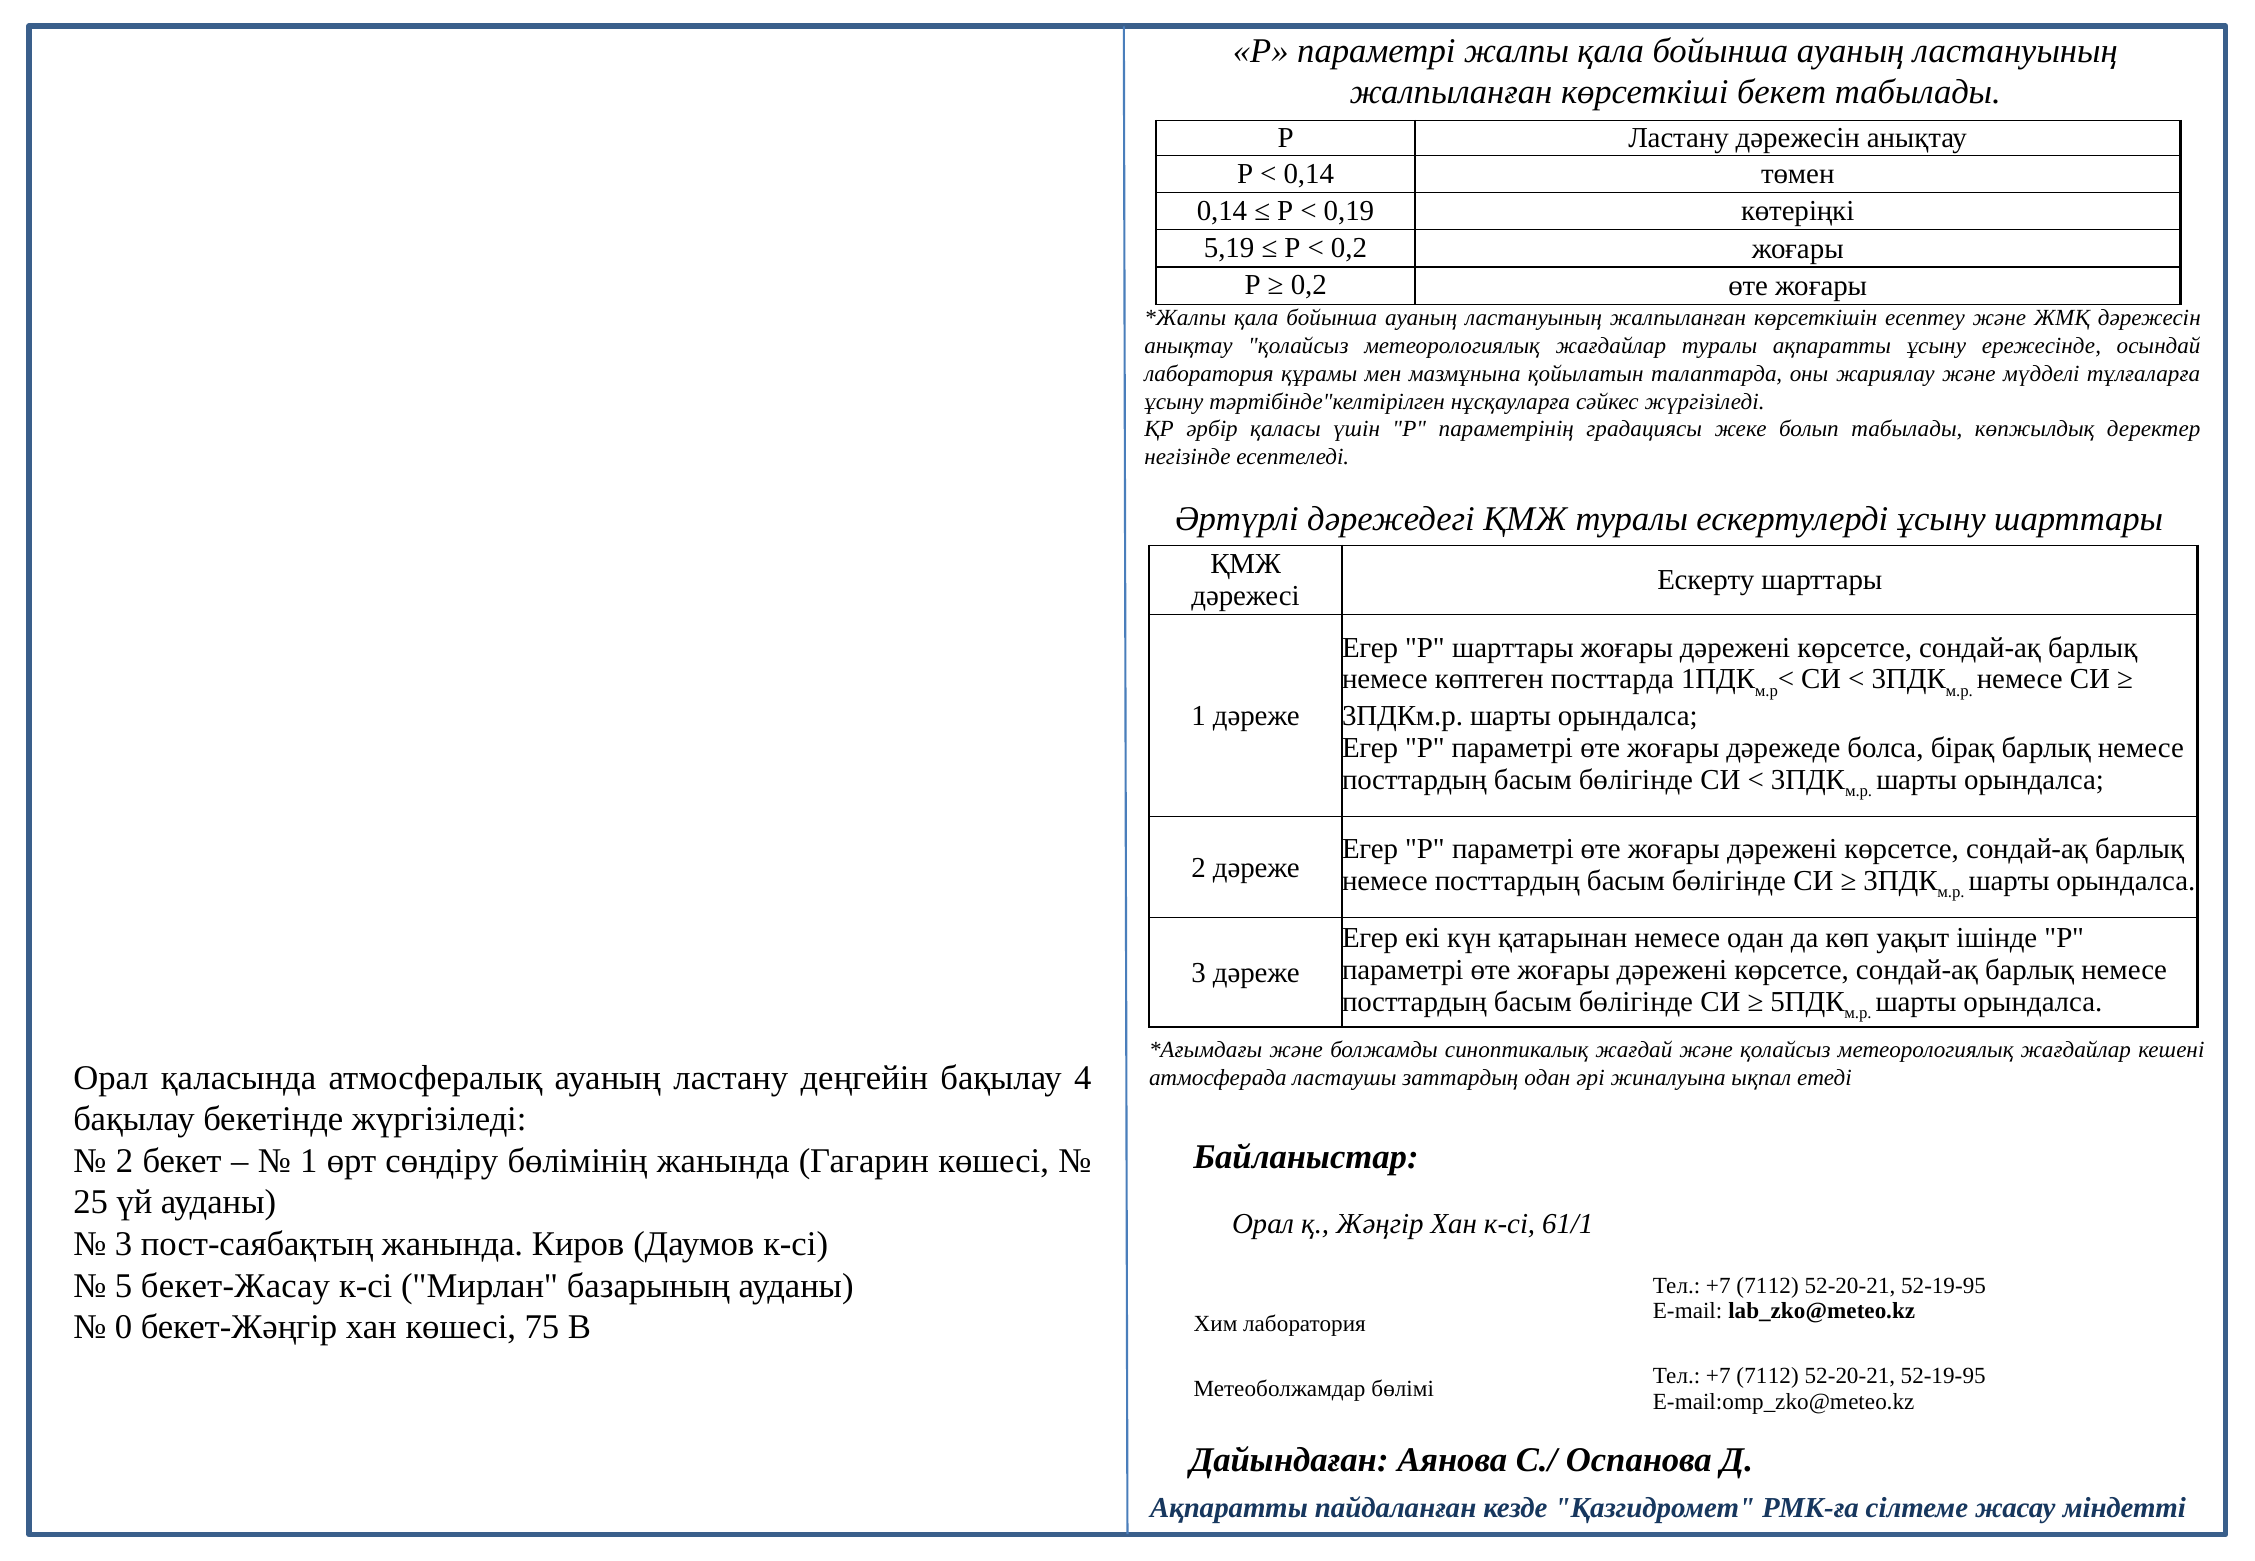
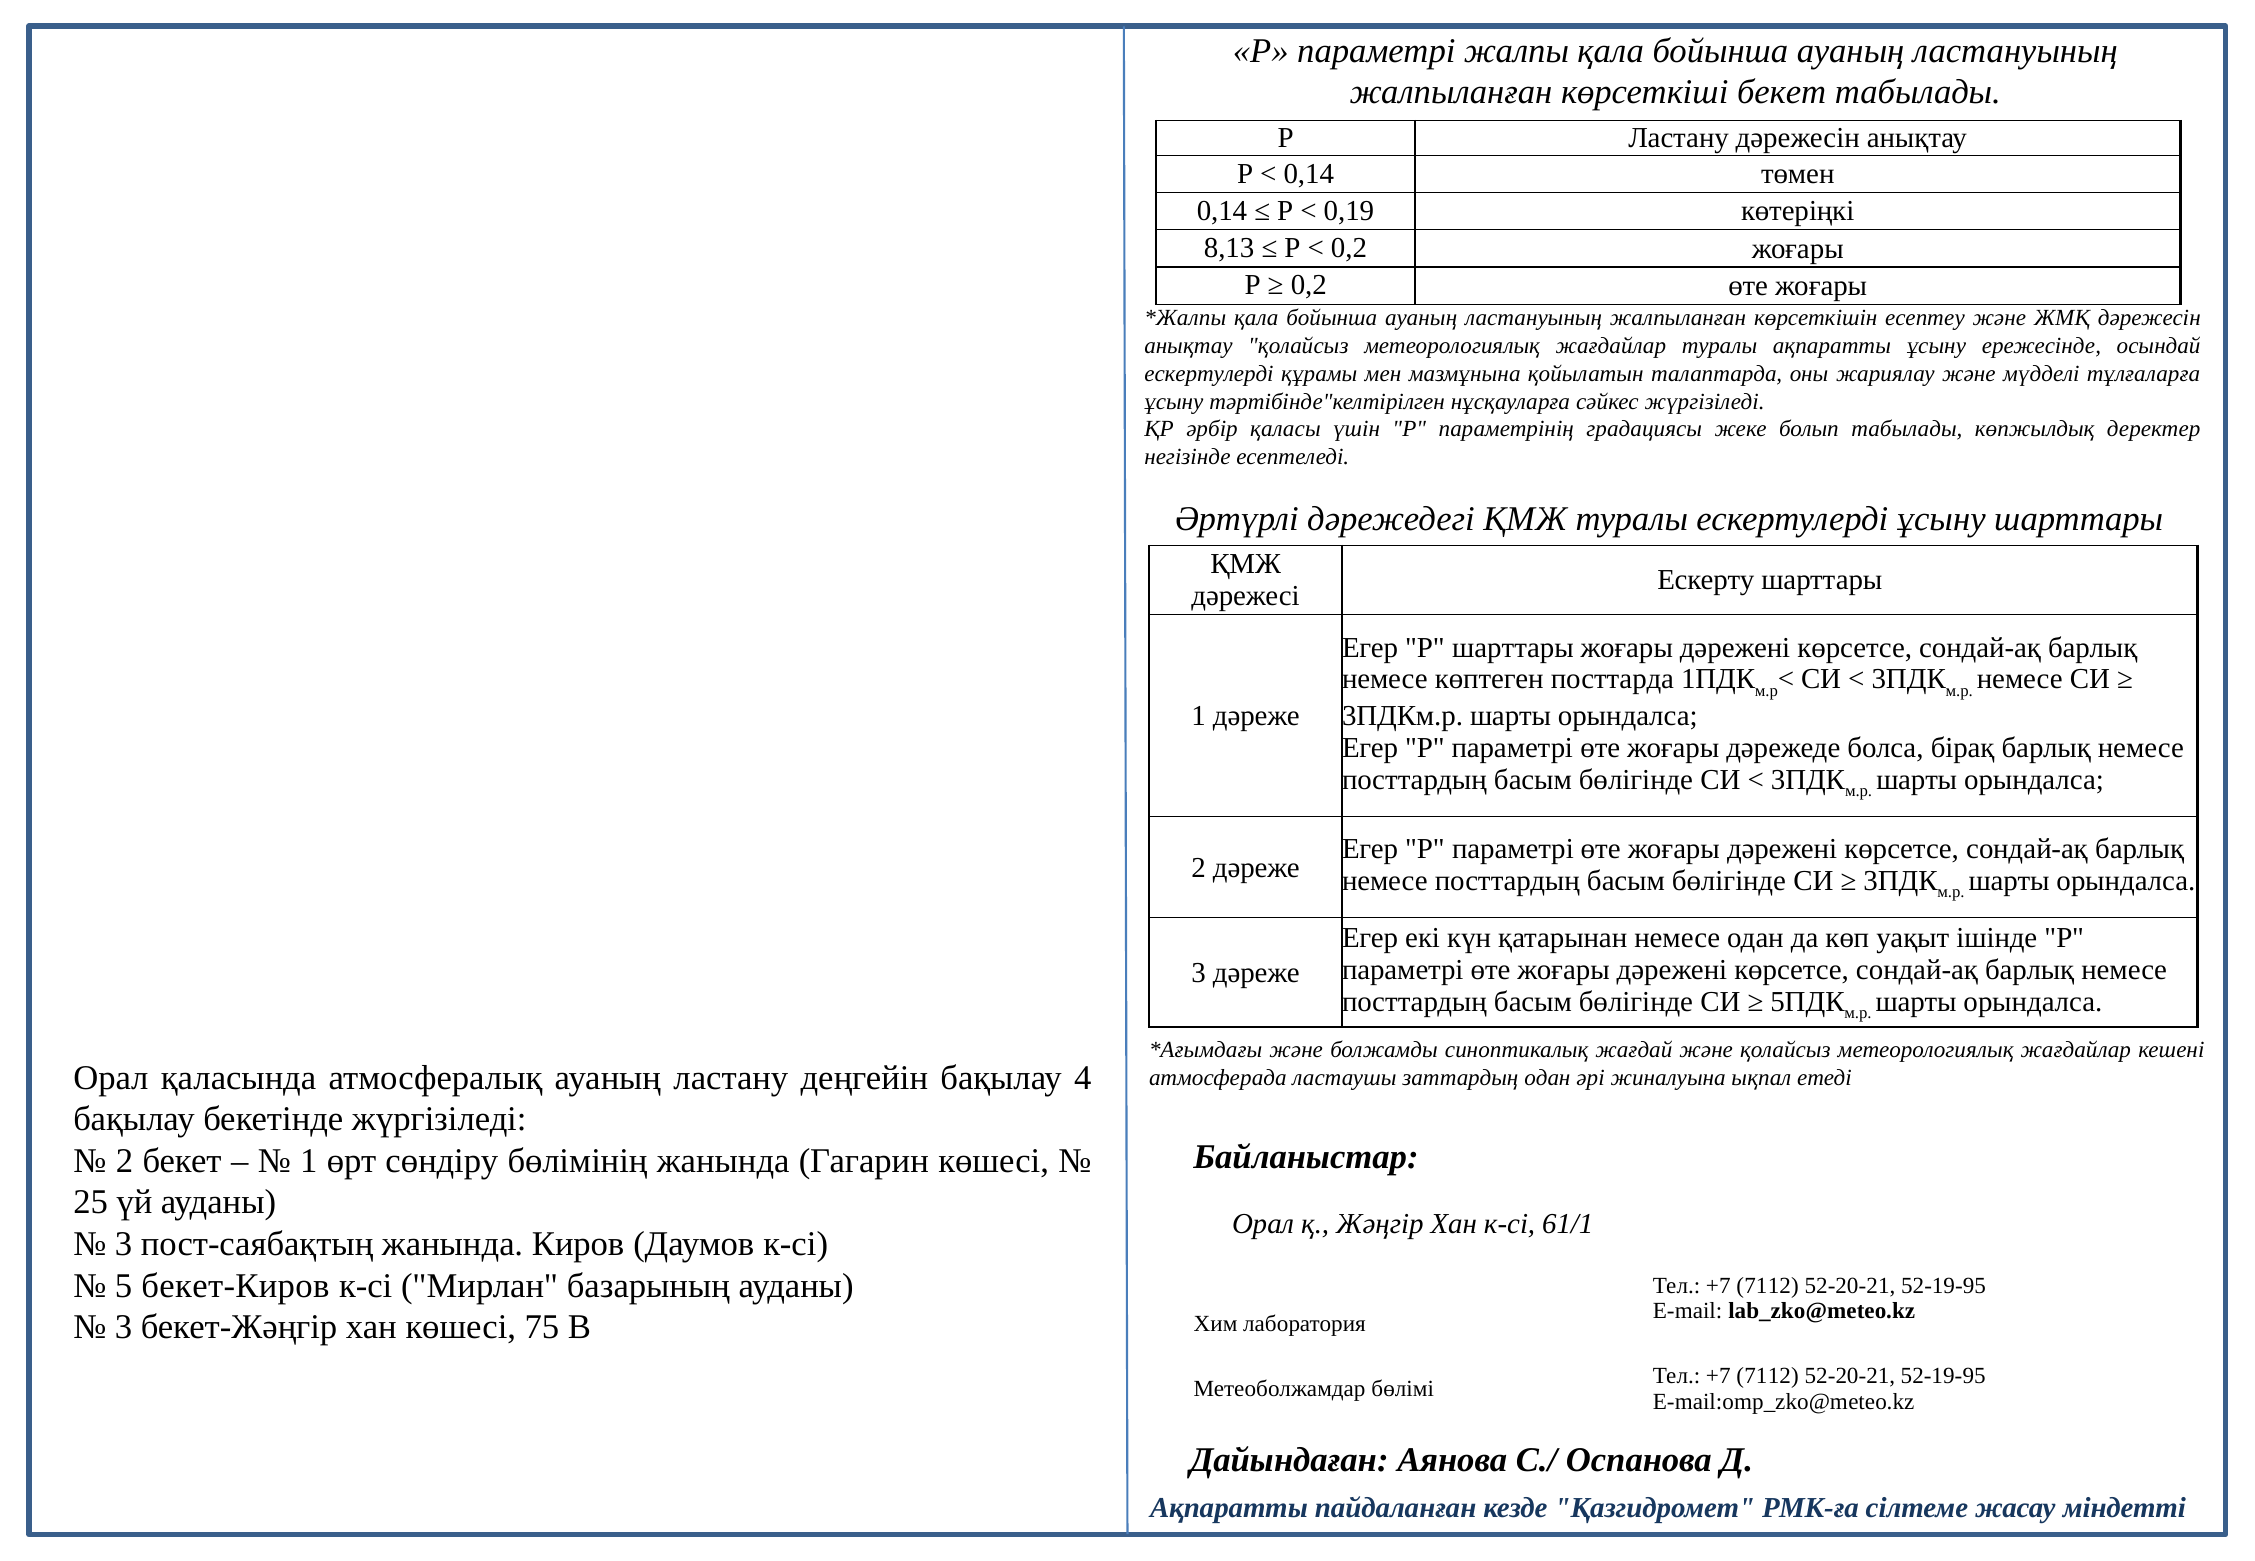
5,19: 5,19 -> 8,13 (1229, 248)
лаборатория: лаборатория -> ескертулерді (1209, 374)
бекет-Жасау: бекет-Жасау -> бекет-Киров (235, 1286)
0: 0 -> 3 (124, 1327)
